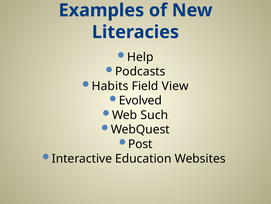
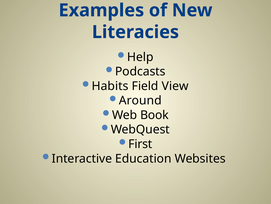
Evolved: Evolved -> Around (140, 100)
Such: Such -> Book (154, 115)
Post: Post -> First (140, 144)
